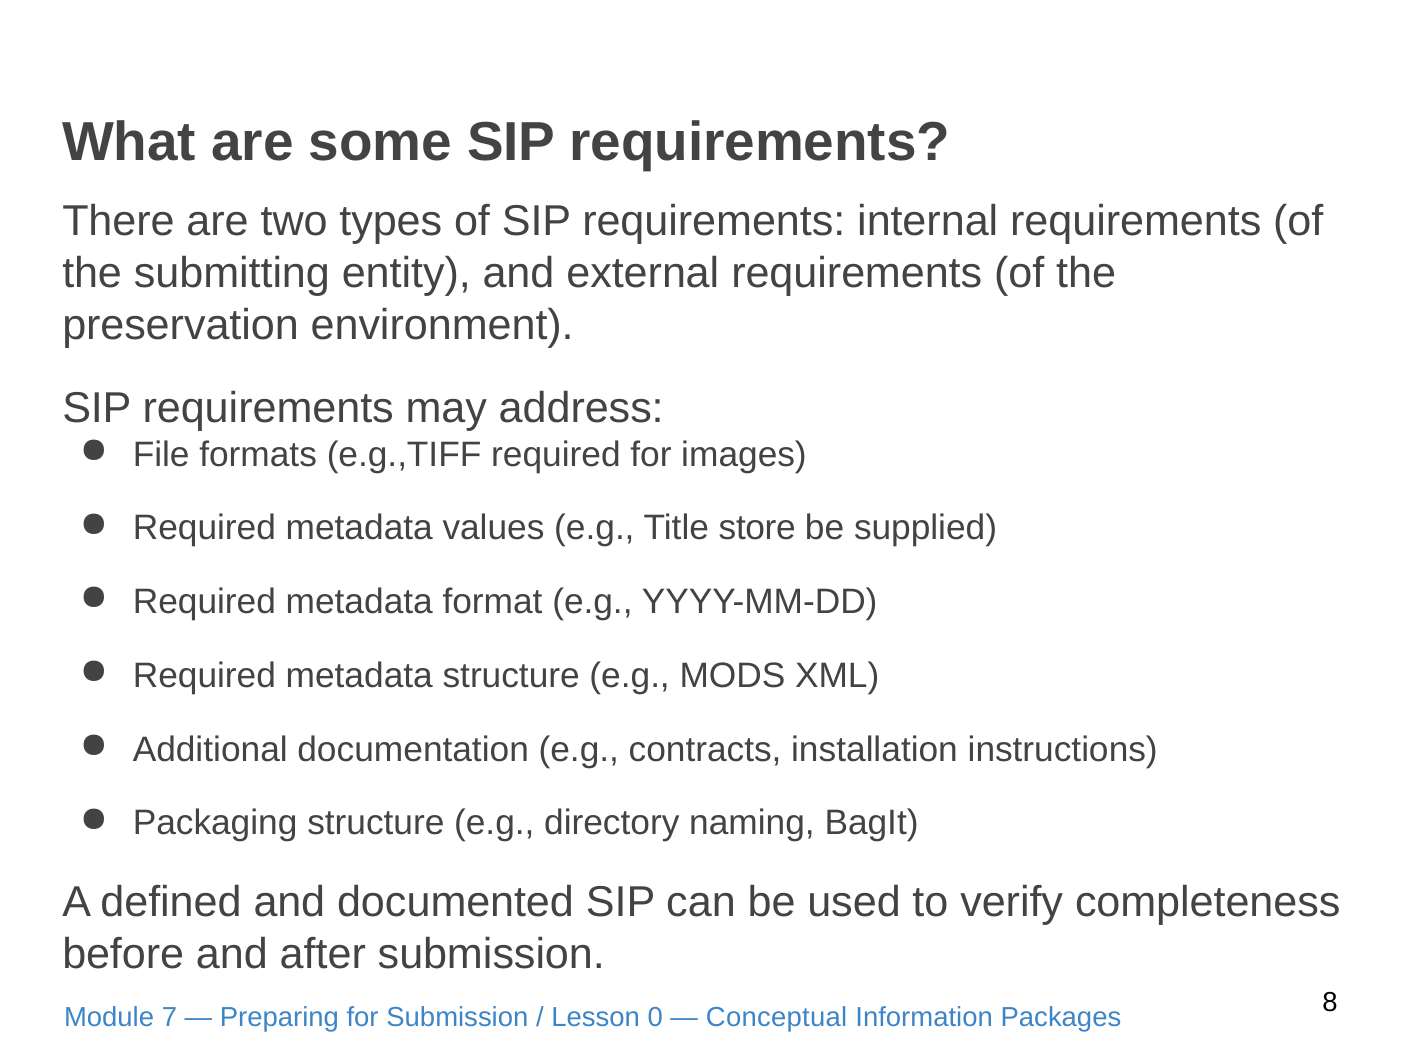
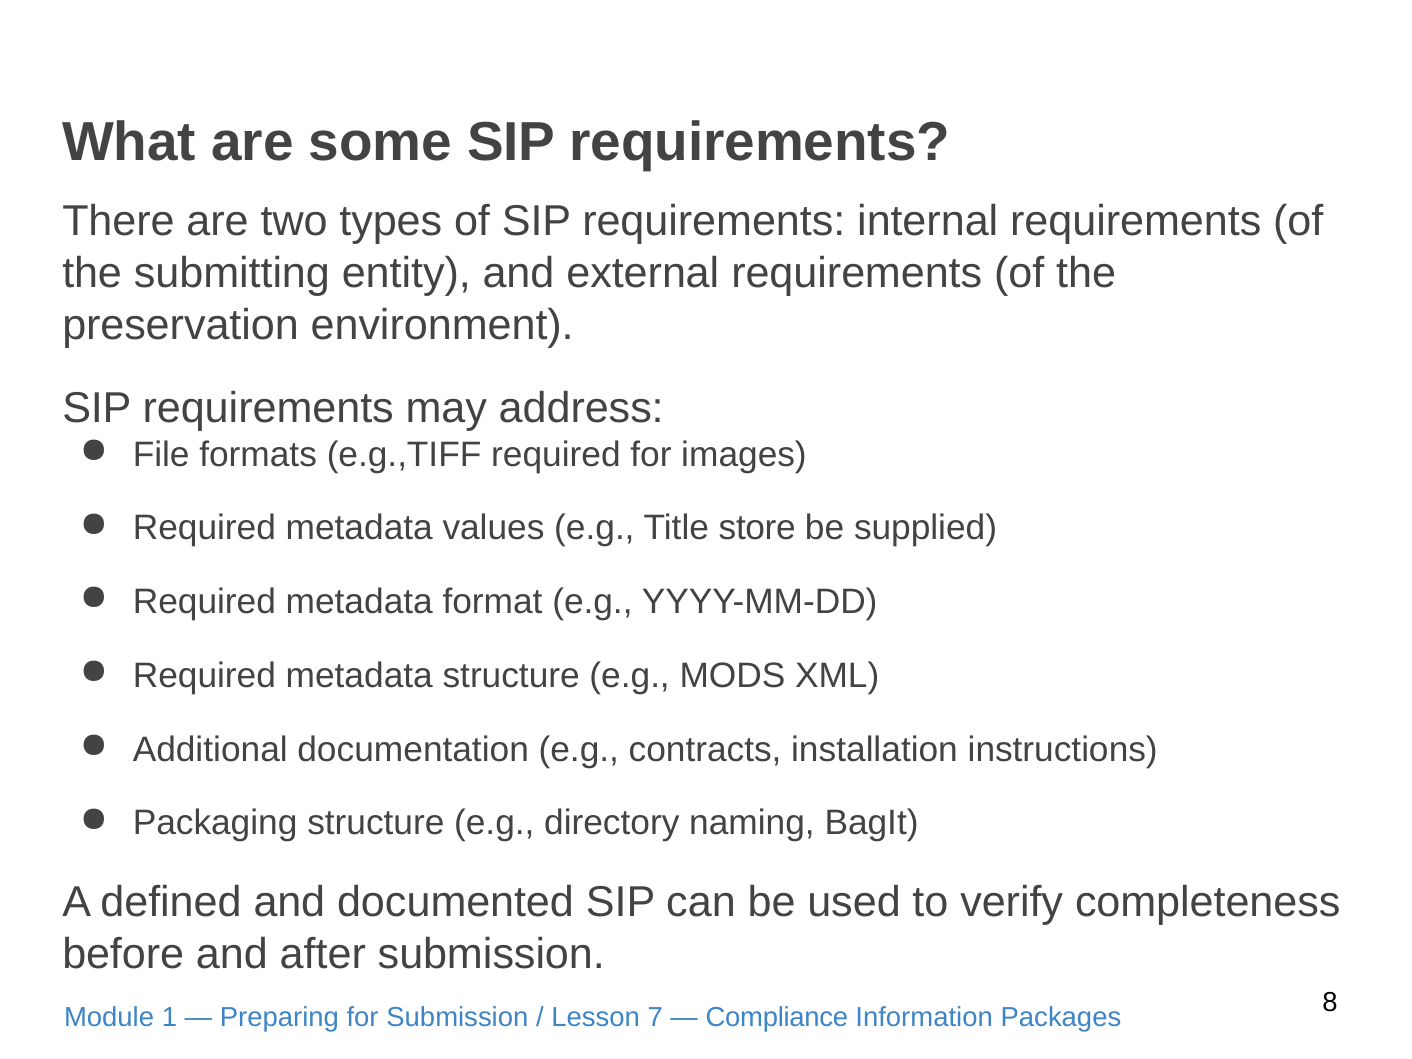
7: 7 -> 1 (169, 1018)
0: 0 -> 7 (655, 1018)
Conceptual: Conceptual -> Compliance (777, 1018)
